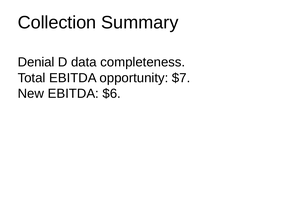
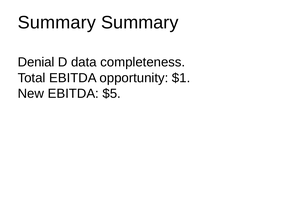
Collection: Collection -> Summary (57, 22)
$7: $7 -> $1 (181, 78)
$6: $6 -> $5 (112, 94)
